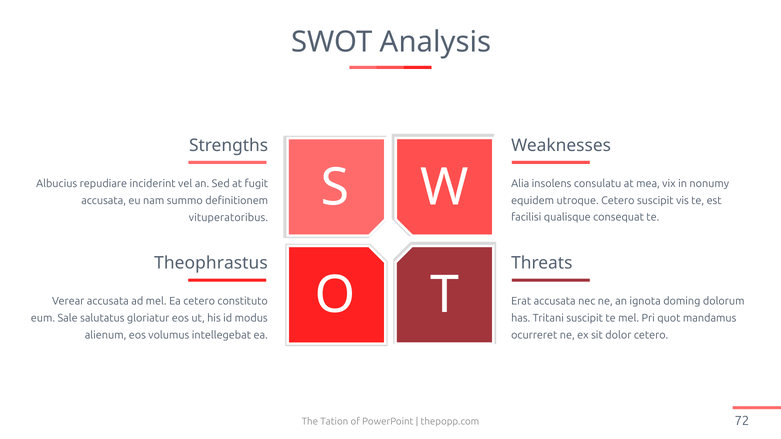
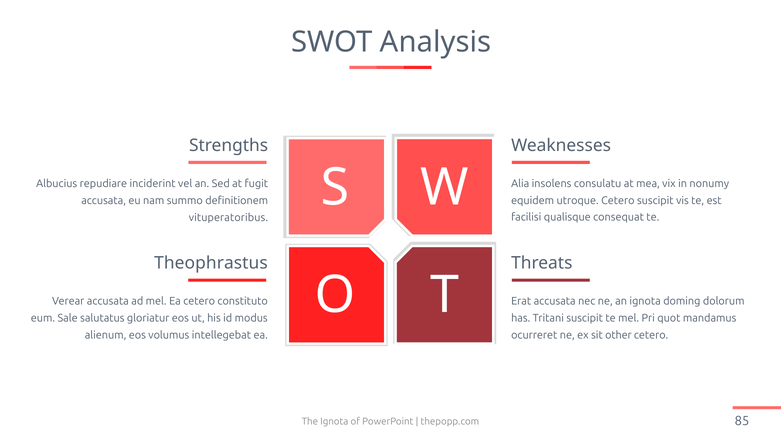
dolor: dolor -> other (618, 335)
The Tation: Tation -> Ignota (334, 422)
72: 72 -> 85 (742, 421)
